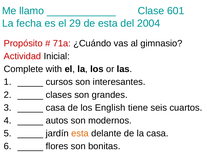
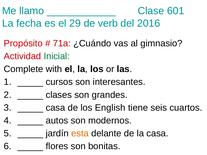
de esta: esta -> verb (108, 23)
2004: 2004 -> 2016 (149, 23)
Inicial colour: black -> green (57, 56)
